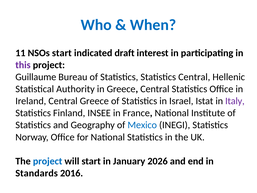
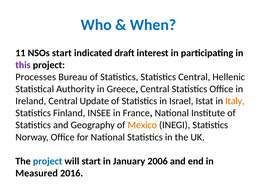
Guillaume: Guillaume -> Processes (36, 77)
Central Greece: Greece -> Update (94, 101)
Italy colour: purple -> orange (235, 101)
Mexico colour: blue -> orange (142, 125)
2026: 2026 -> 2006 (158, 161)
Standards: Standards -> Measured (37, 173)
